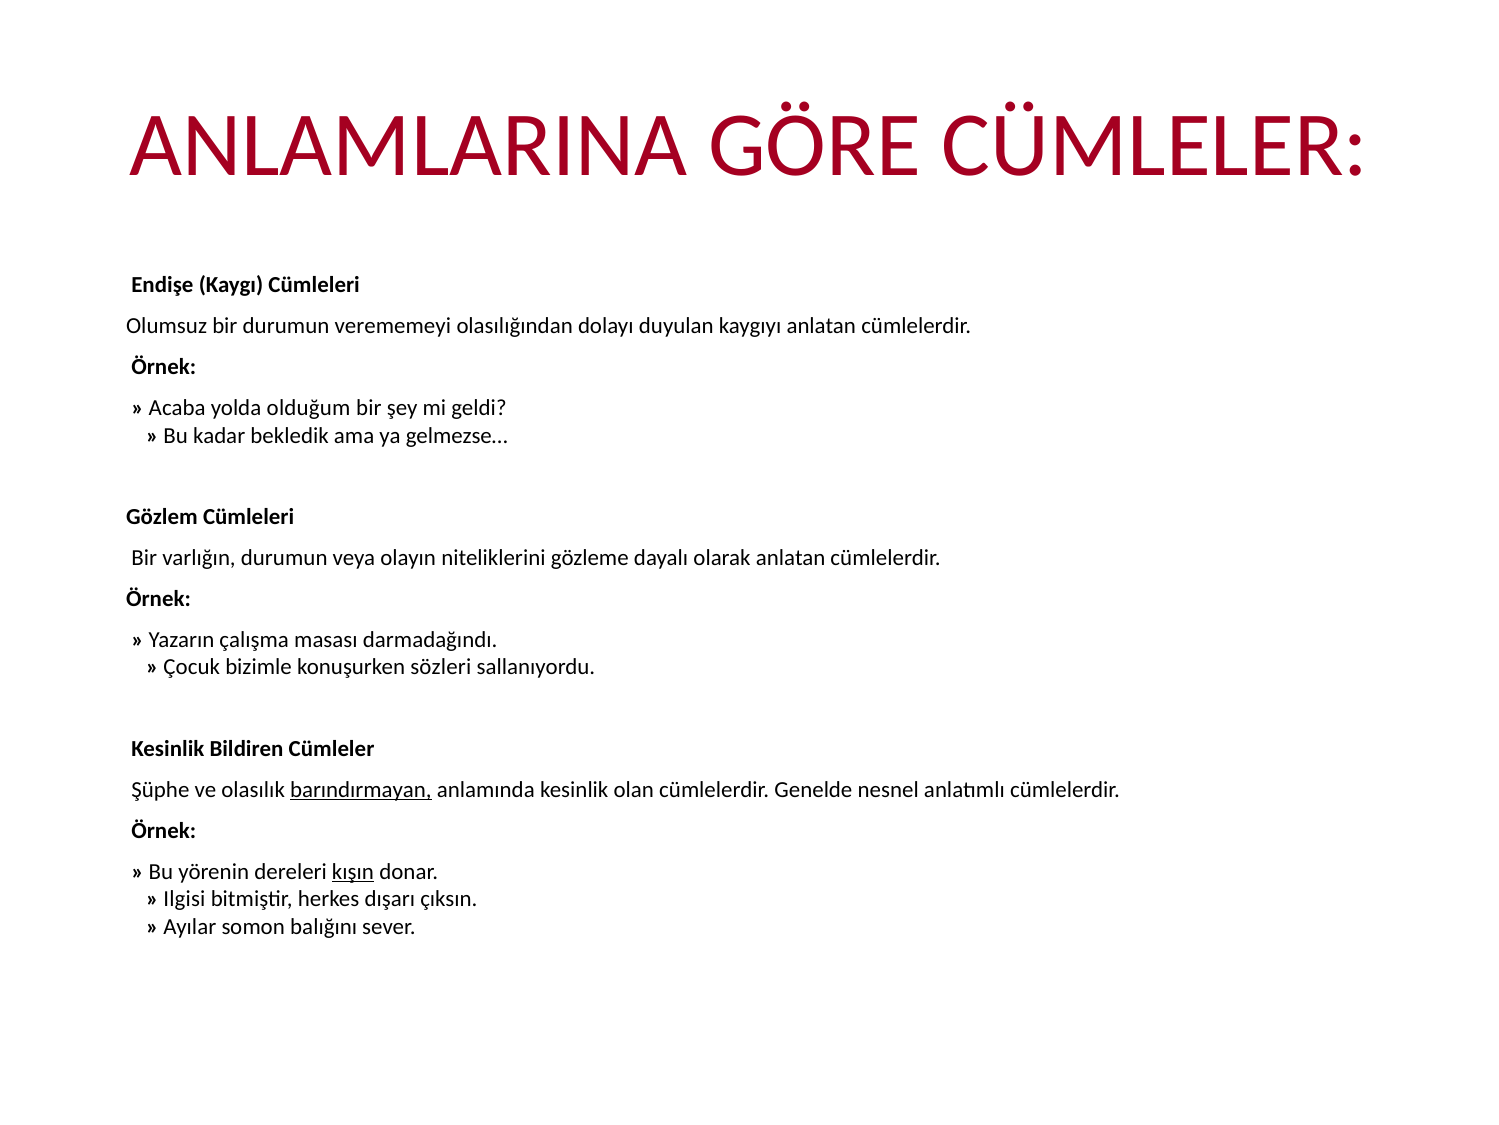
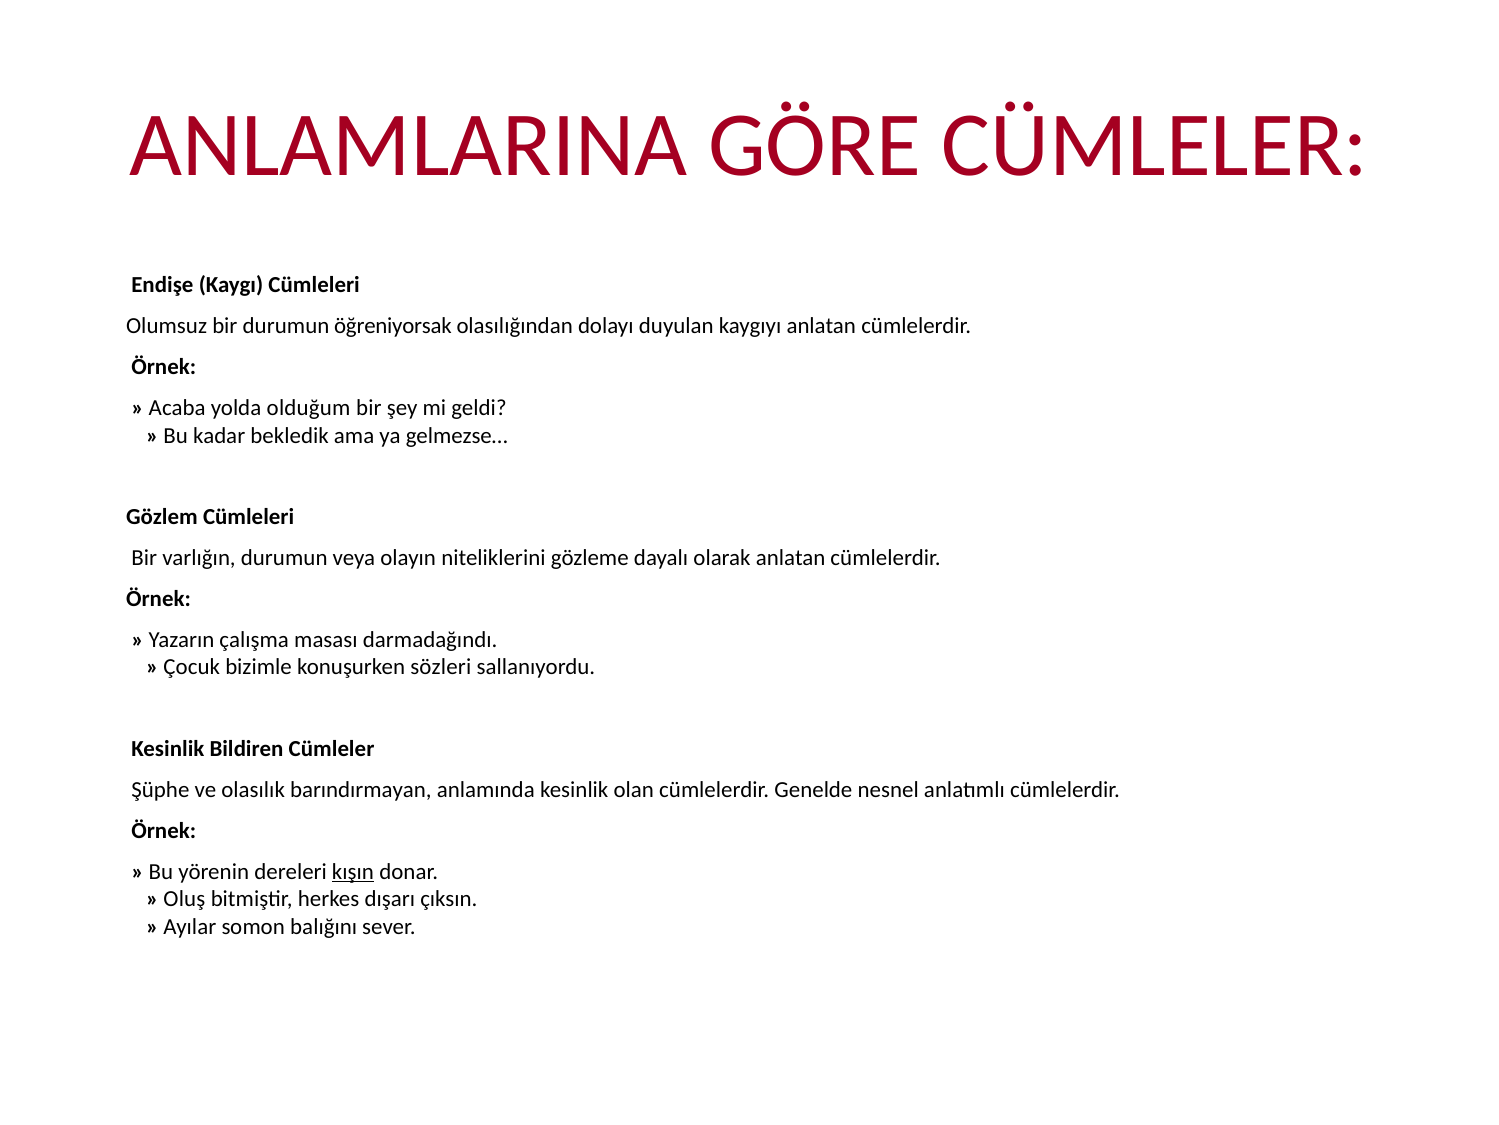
verememeyi: verememeyi -> öğreniyorsak (393, 326)
barındırmayan underline: present -> none (361, 789)
Ilgisi: Ilgisi -> Oluş (184, 899)
